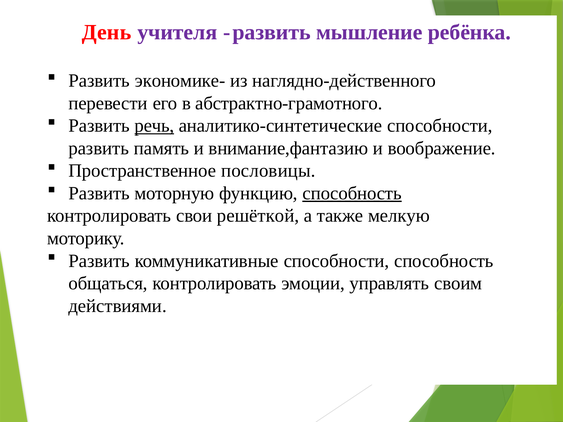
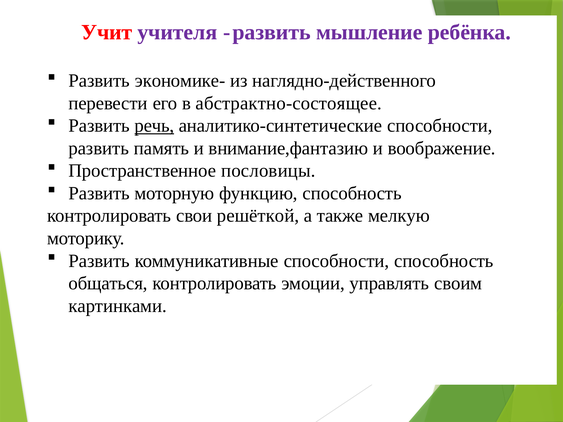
День: День -> Учит (107, 32)
абстрактно-грамотного: абстрактно-грамотного -> абстрактно-состоящее (289, 103)
способность underline: present -> none (352, 193)
действиями: действиями -> картинками (118, 306)
